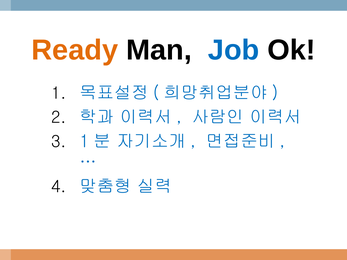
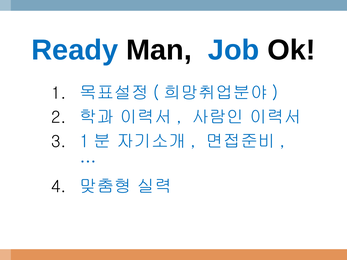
Ready colour: orange -> blue (75, 50)
